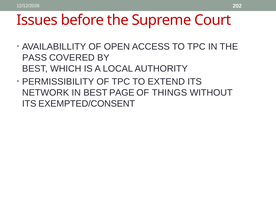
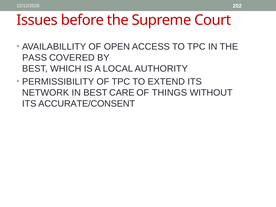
PAGE: PAGE -> CARE (122, 93)
EXEMPTED/CONSENT: EXEMPTED/CONSENT -> ACCURATE/CONSENT (87, 104)
